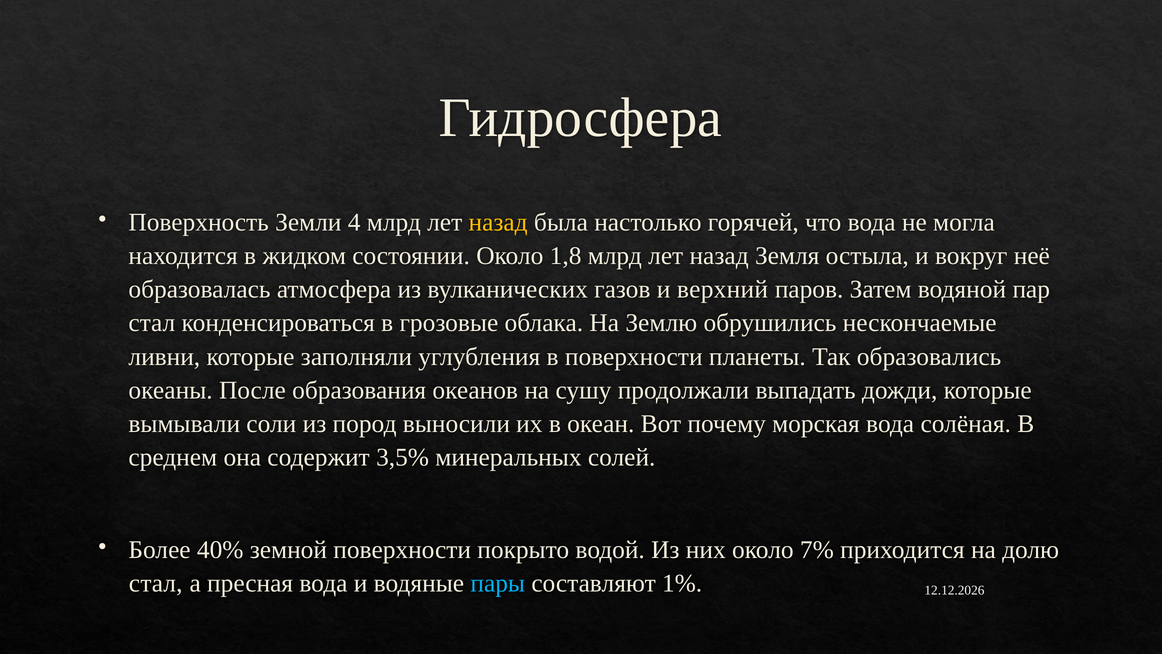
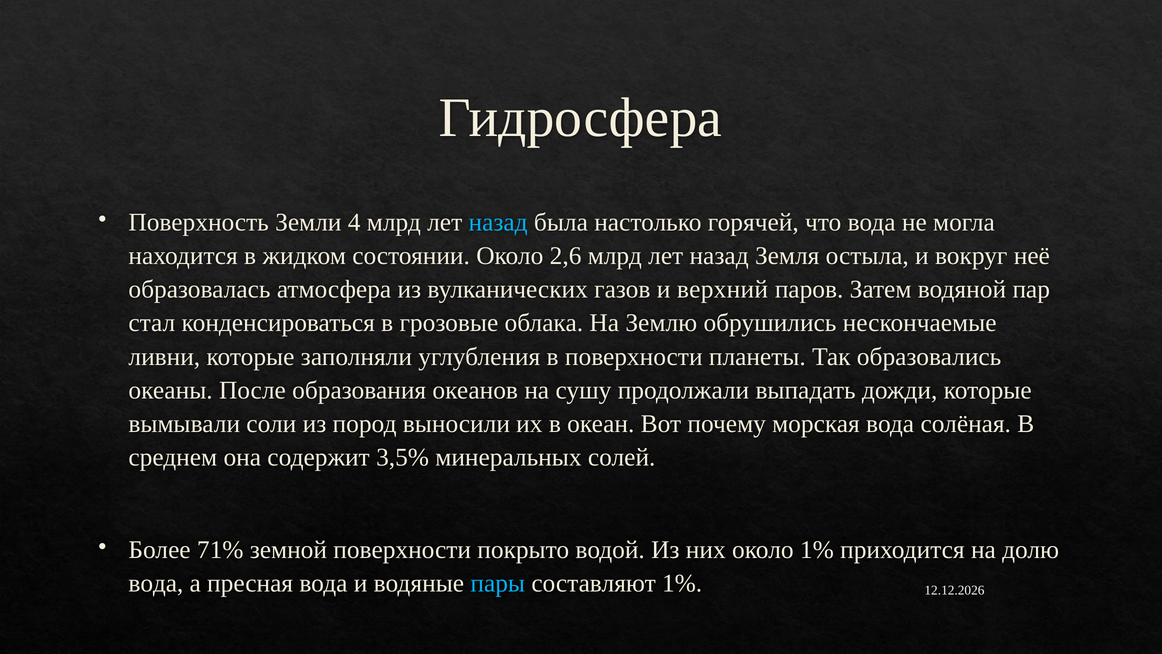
назад colour: yellow -> light blue (498, 222)
1,8: 1,8 -> 2,6 (566, 256)
40%: 40% -> 71% (220, 550)
около 7%: 7% -> 1% (817, 550)
стал: стал -> вода (156, 583)
